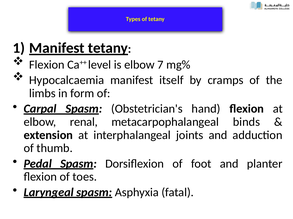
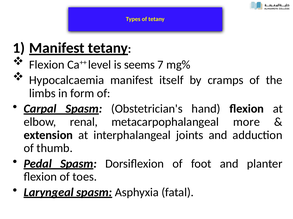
is elbow: elbow -> seems (139, 65)
binds: binds -> more (246, 122)
